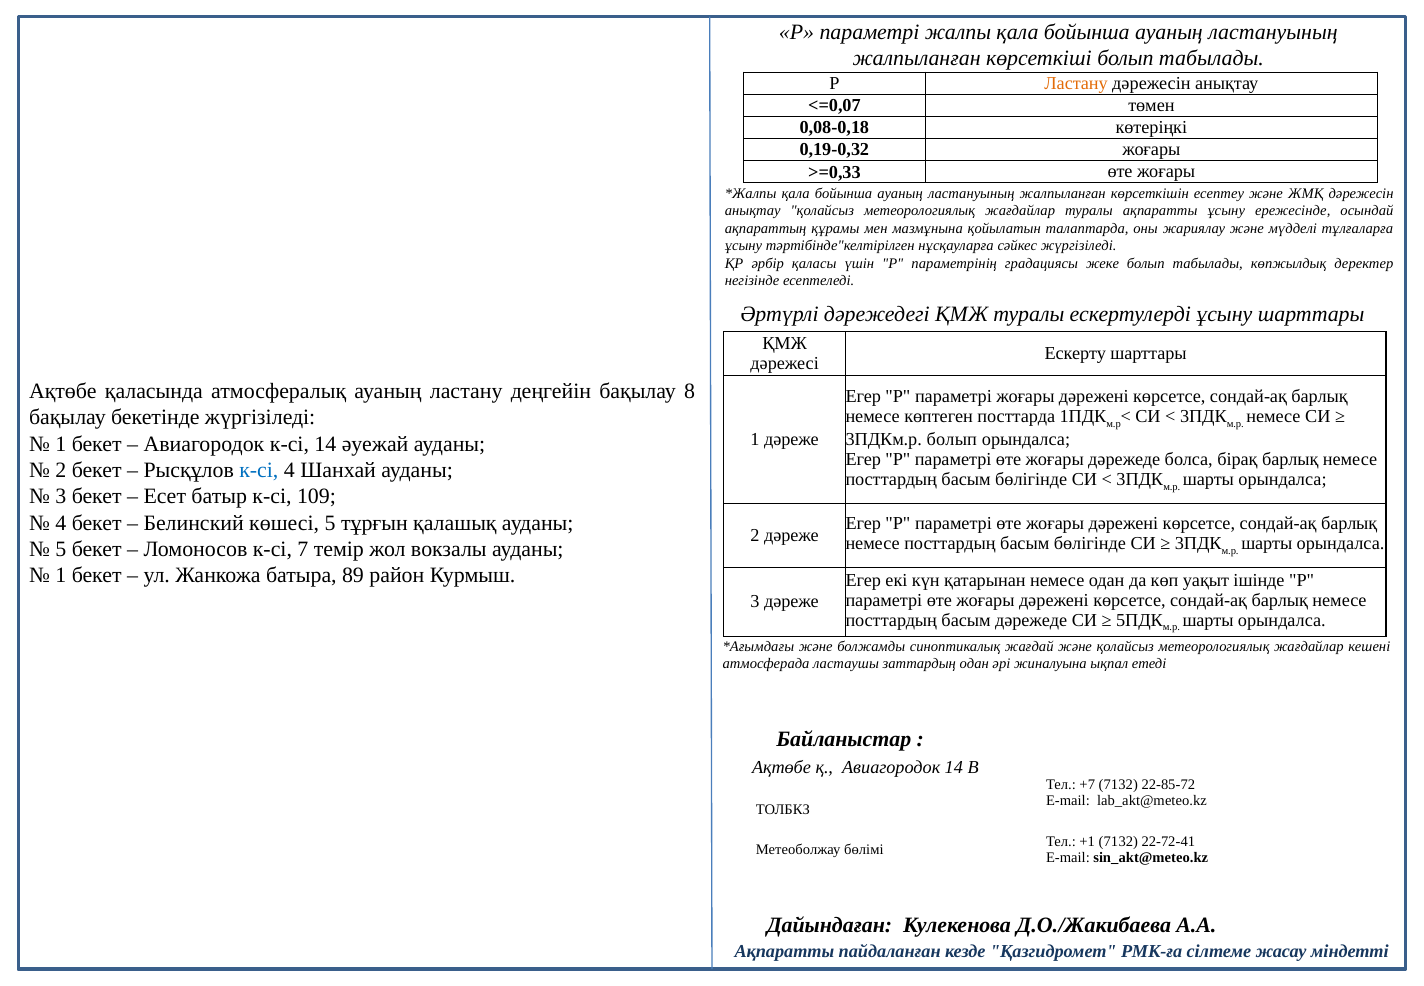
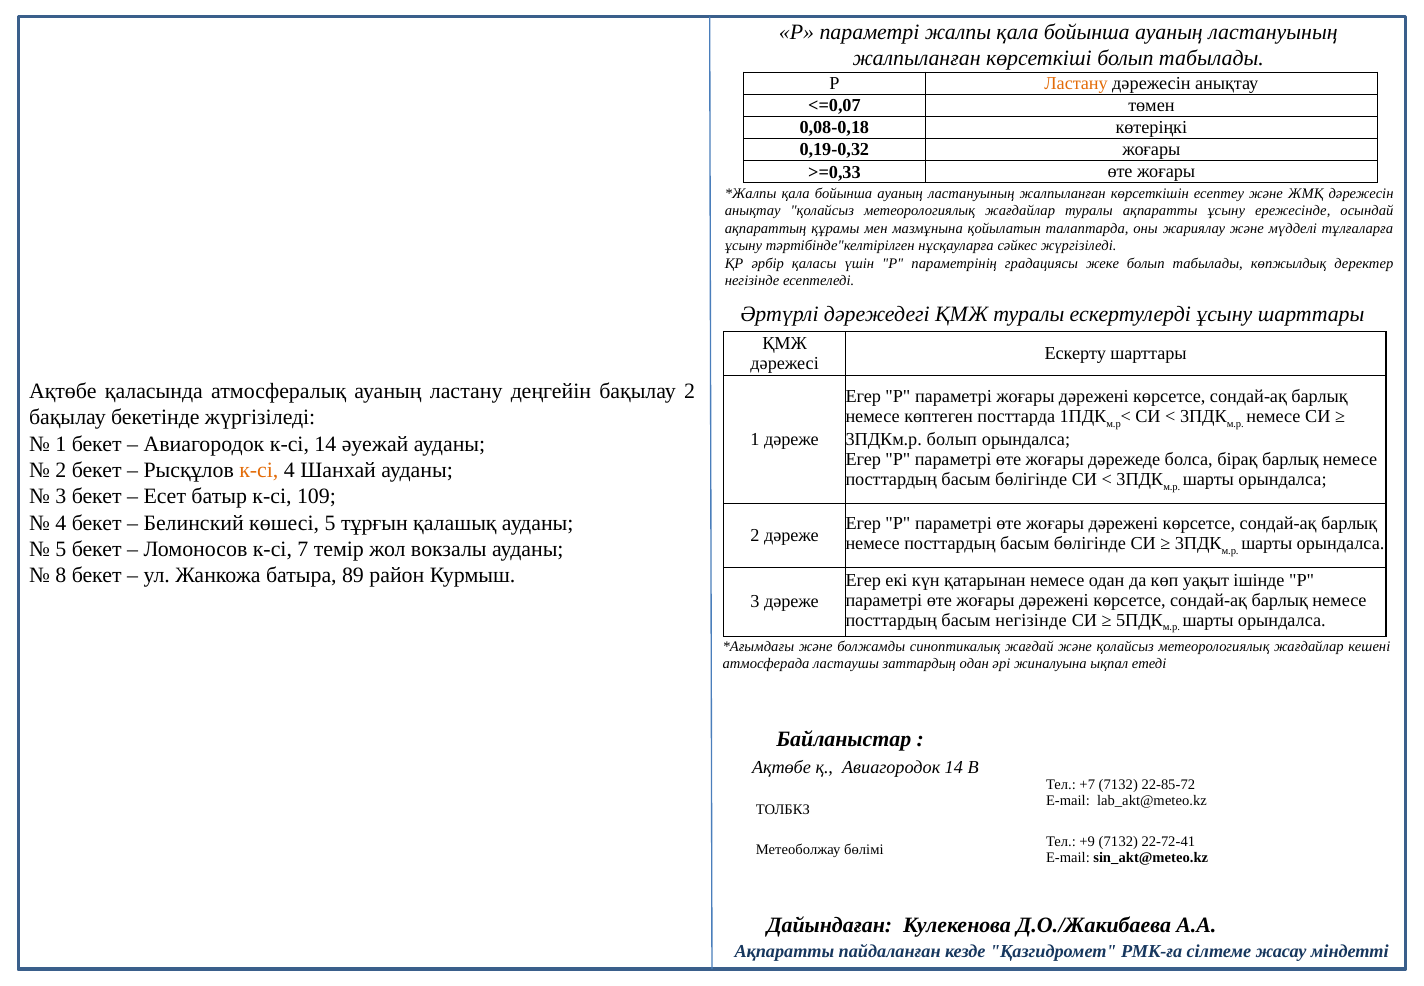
бақылау 8: 8 -> 2 (690, 391)
к-сі colour: blue -> orange (259, 470)
1: 1 -> 8 (61, 575)
басым дәрежеде: дәрежеде -> негізінде (1031, 620)
+1: +1 -> +9 (1087, 842)
